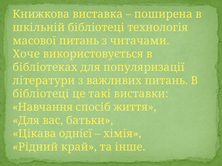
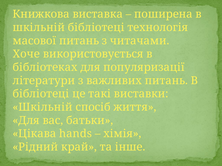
Навчання: Навчання -> Шкільній (43, 107)
однієї: однієї -> hands (75, 134)
